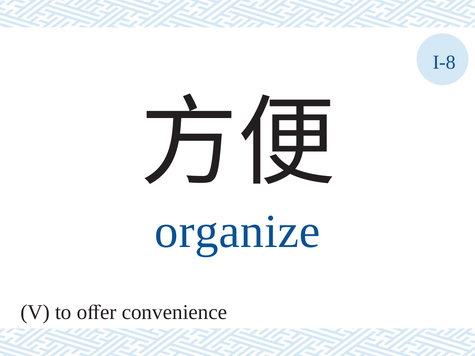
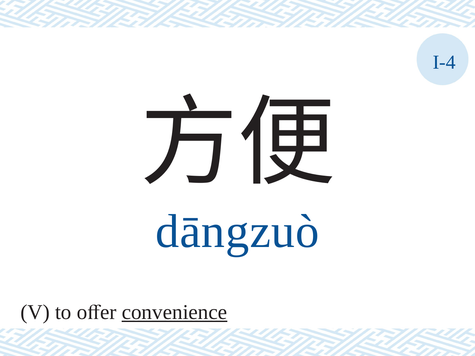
I-8: I-8 -> I-4 (444, 62)
organize: organize -> dāngzuò (237, 232)
convenience underline: none -> present (174, 313)
